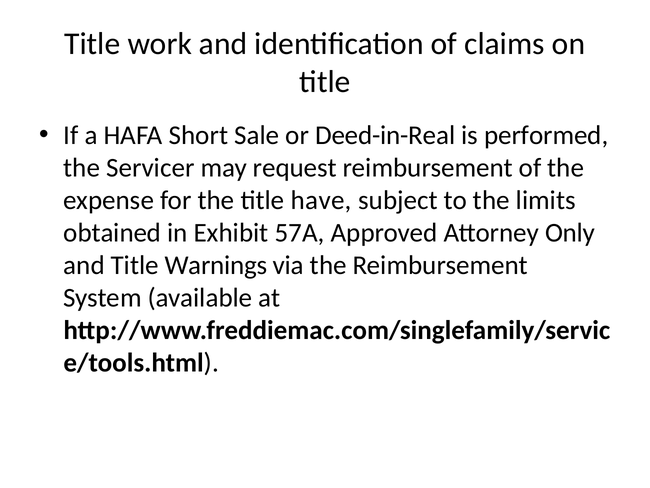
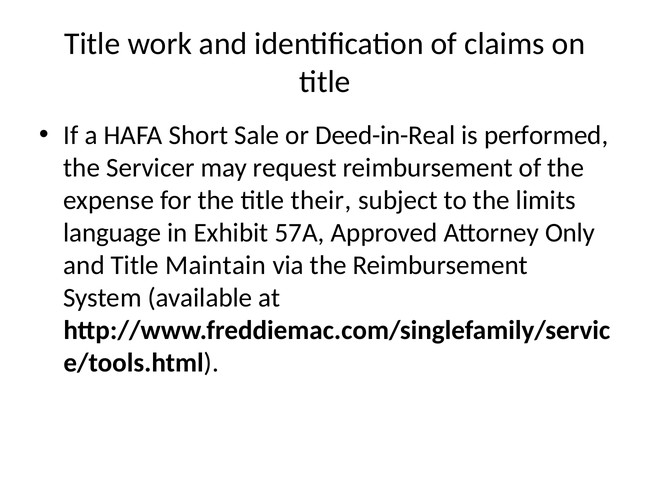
have: have -> their (321, 200)
obtained: obtained -> language (112, 233)
Warnings: Warnings -> Maintain (216, 265)
